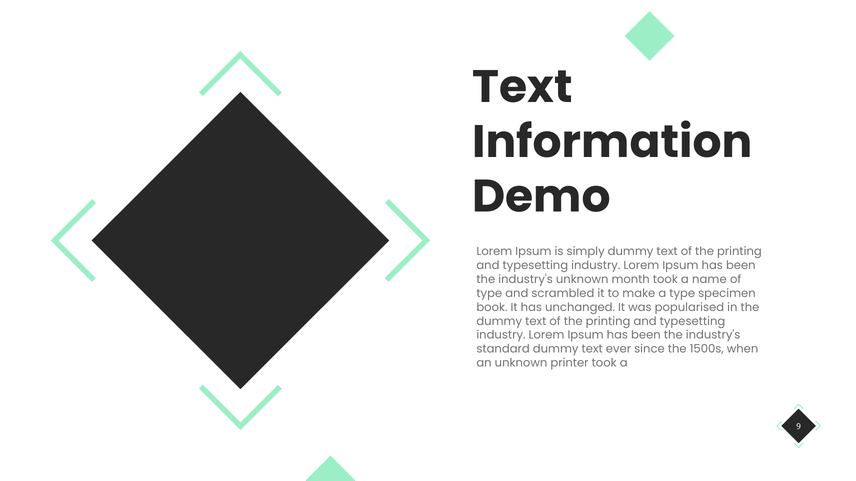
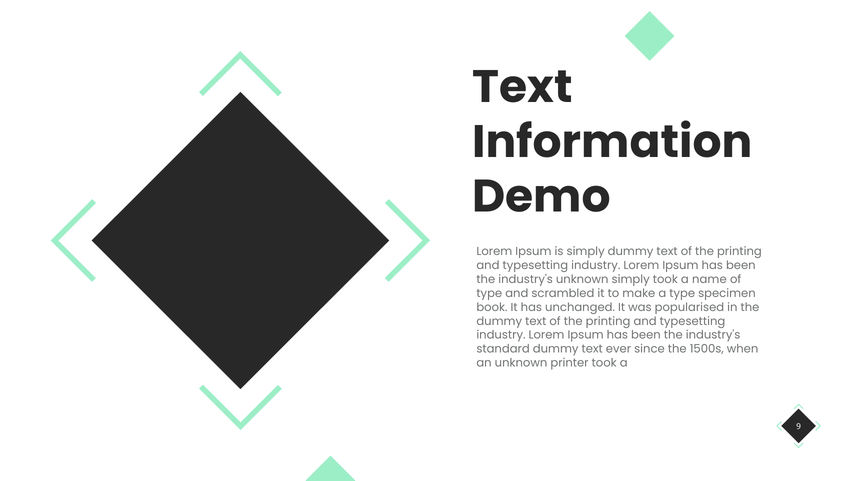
unknown month: month -> simply (631, 280)
